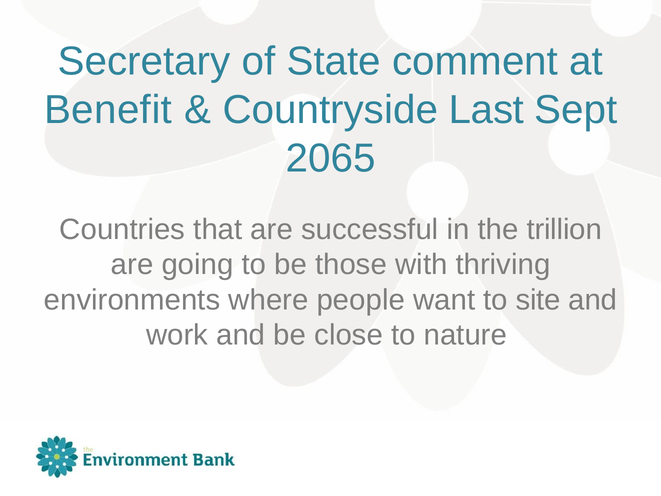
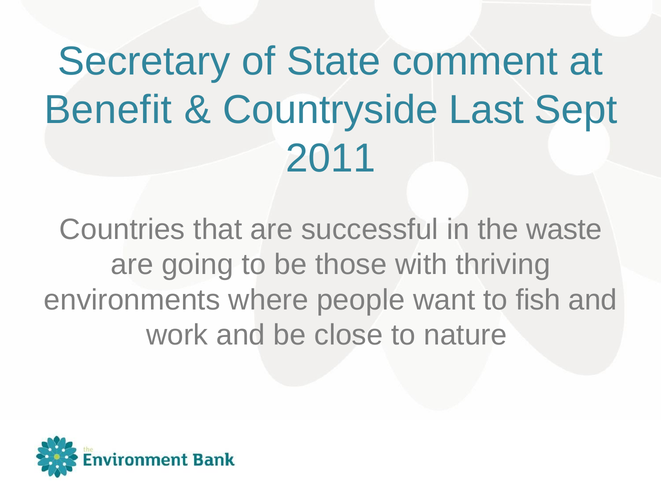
2065: 2065 -> 2011 (331, 158)
trillion: trillion -> waste (564, 229)
site: site -> fish (538, 300)
